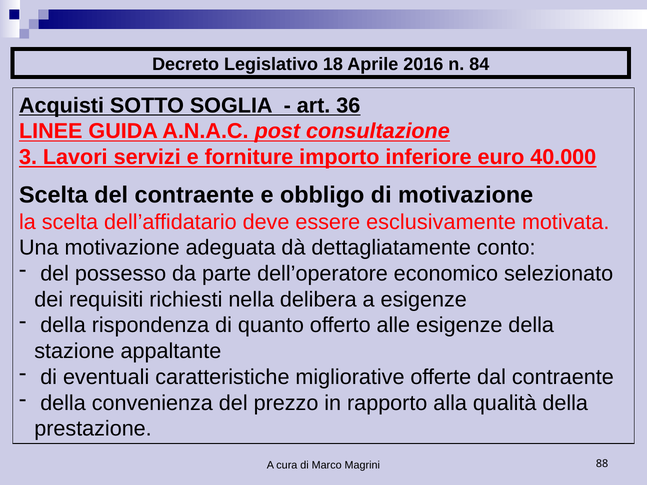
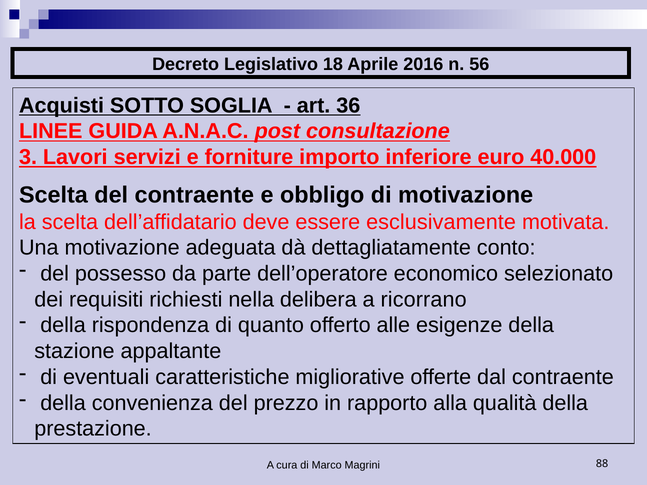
84: 84 -> 56 (479, 64)
a esigenze: esigenze -> ricorrano (424, 300)
